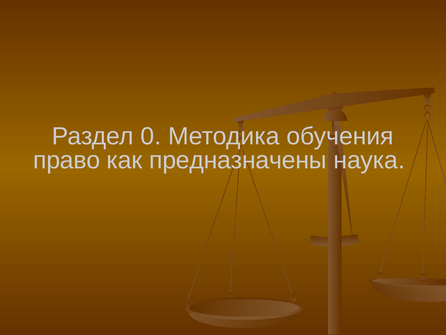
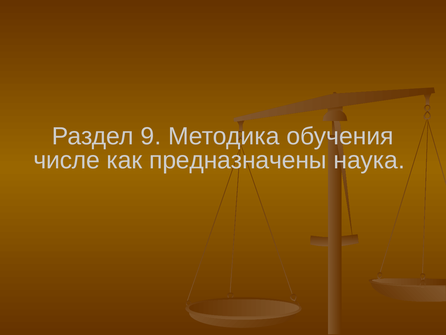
0: 0 -> 9 (151, 136)
право: право -> числе (67, 160)
